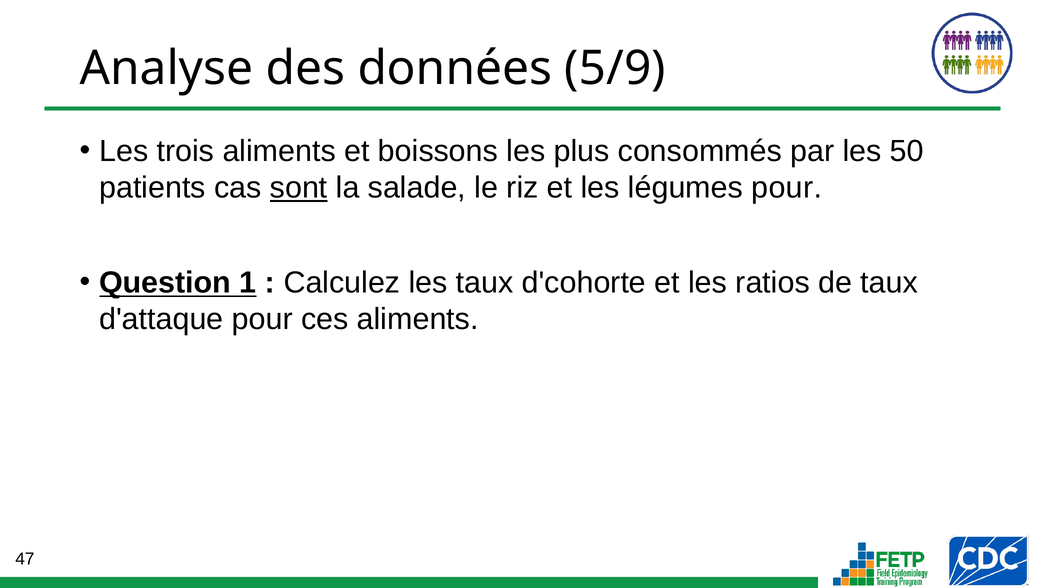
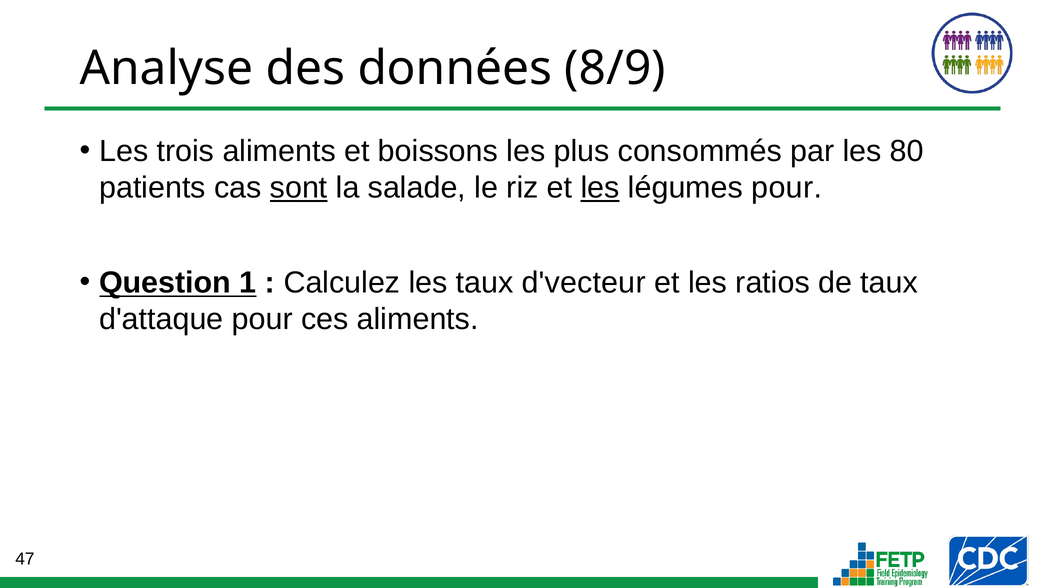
5/9: 5/9 -> 8/9 (615, 68)
50: 50 -> 80 (907, 151)
les underline: none -> present (600, 188)
d'cohorte: d'cohorte -> d'vecteur (584, 283)
